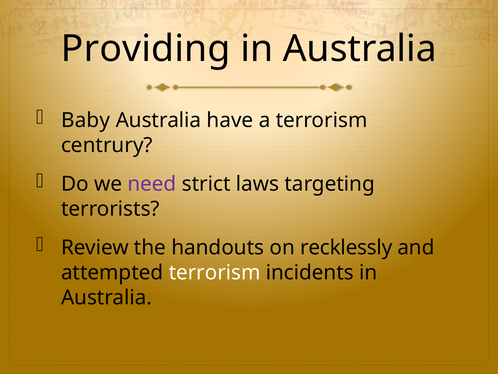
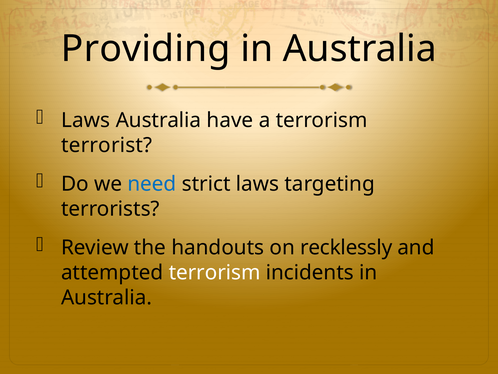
Baby: Baby -> Laws (86, 120)
centrury: centrury -> terrorist (107, 145)
need colour: purple -> blue (152, 184)
